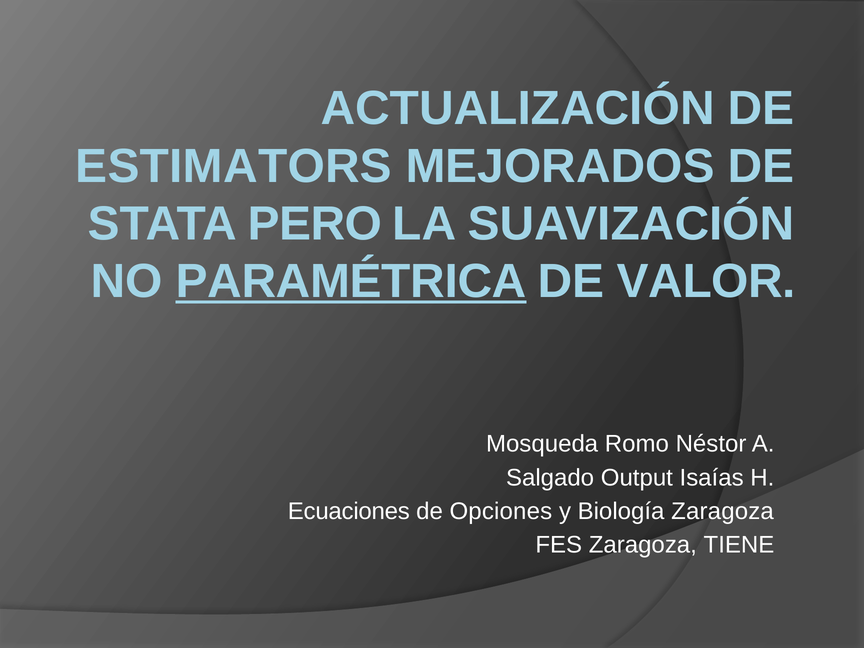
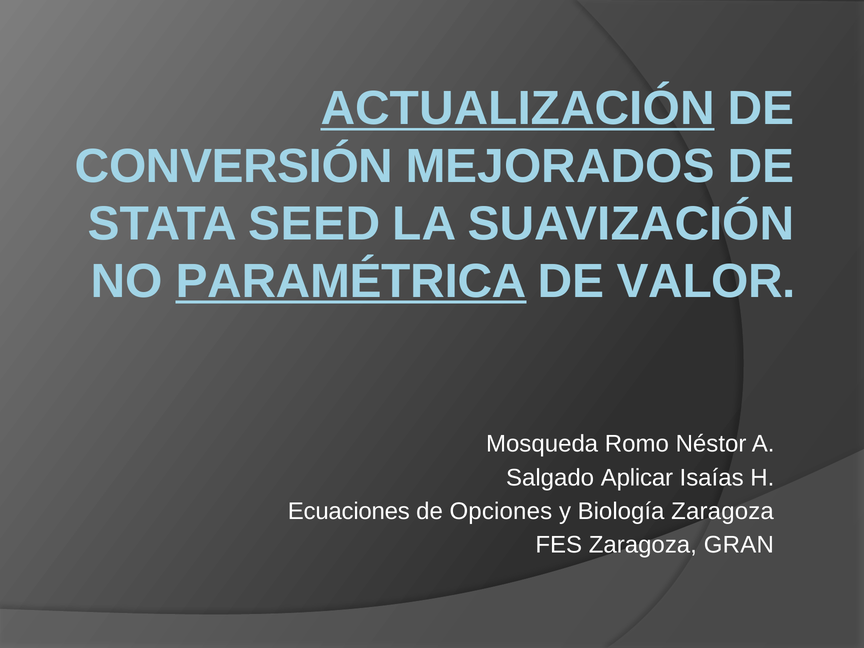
ACTUALIZACIÓN underline: none -> present (518, 109)
ESTIMATORS: ESTIMATORS -> CONVERSIÓN (234, 166)
PERO: PERO -> SEED (314, 224)
Output: Output -> Aplicar (637, 478)
TIENE: TIENE -> GRAN (739, 545)
